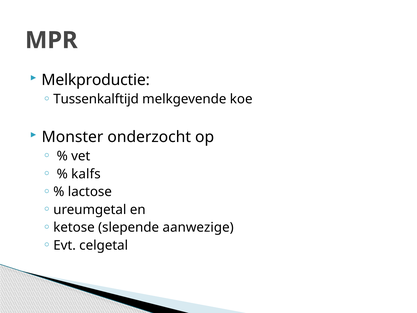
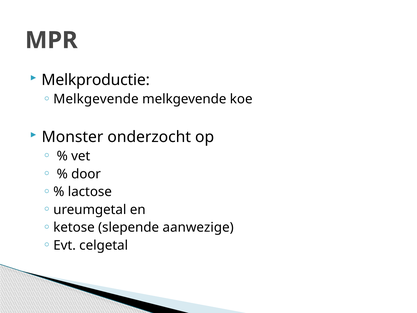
Tussenkalftijd: Tussenkalftijd -> Melkgevende (96, 99)
kalfs: kalfs -> door (86, 174)
